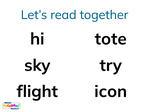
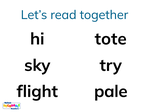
icon: icon -> pale (111, 91)
